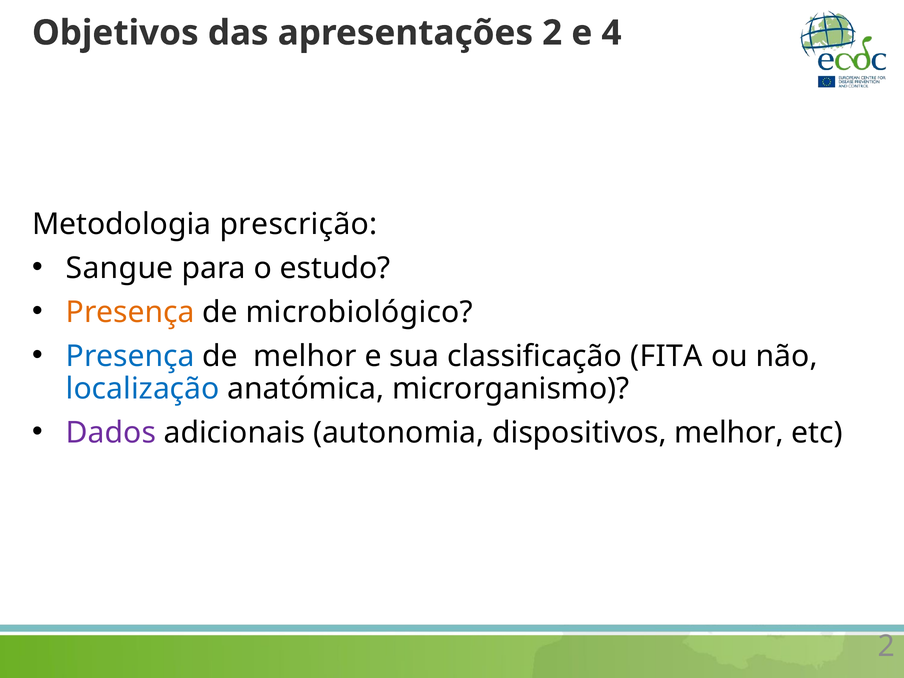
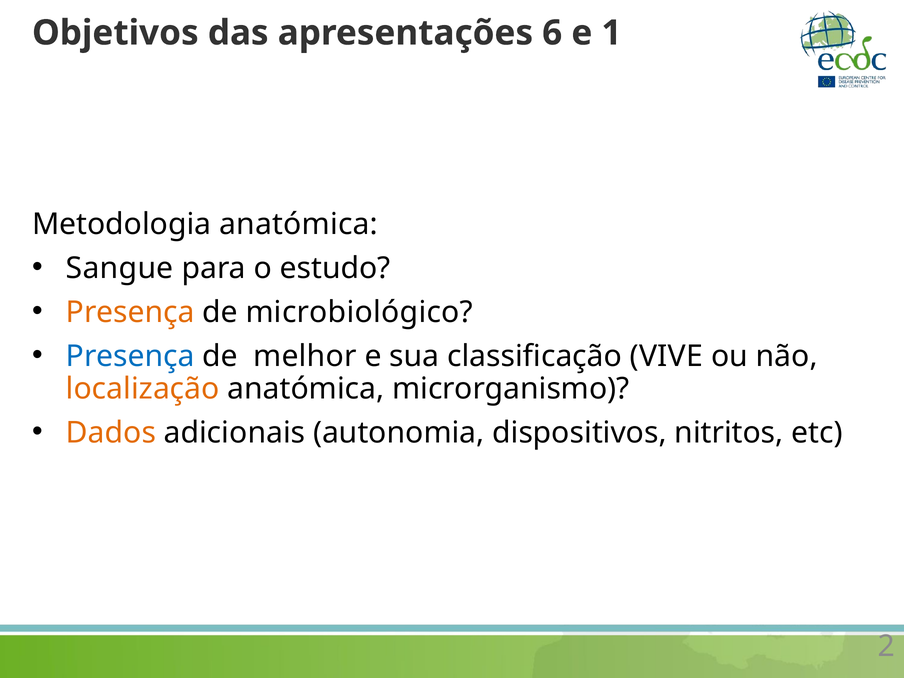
apresentações 2: 2 -> 6 (552, 33)
4: 4 -> 1 (611, 33)
Metodologia prescrição: prescrição -> anatómica (299, 224)
FITA: FITA -> VIVE (666, 356)
localização colour: blue -> orange (143, 389)
Dados colour: purple -> orange (111, 433)
dispositivos melhor: melhor -> nitritos (729, 433)
